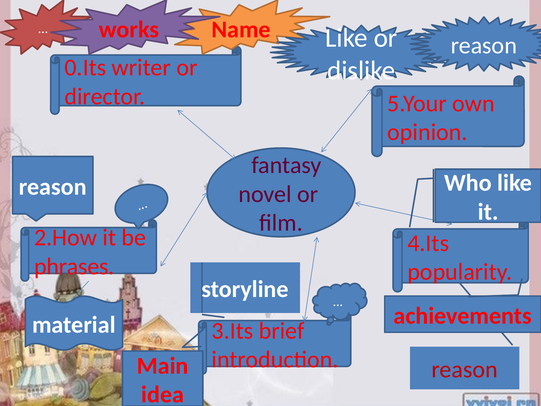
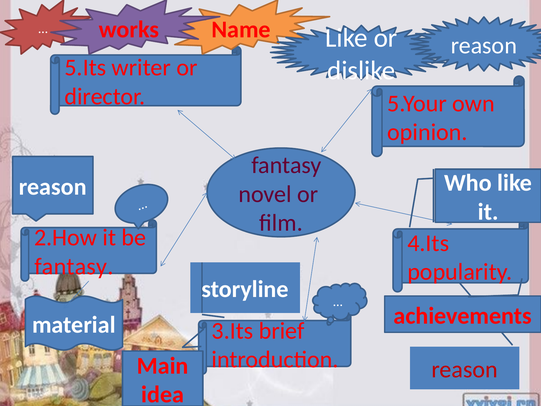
0.Its: 0.Its -> 5.Its (85, 68)
phrases: phrases -> fantasy (74, 266)
